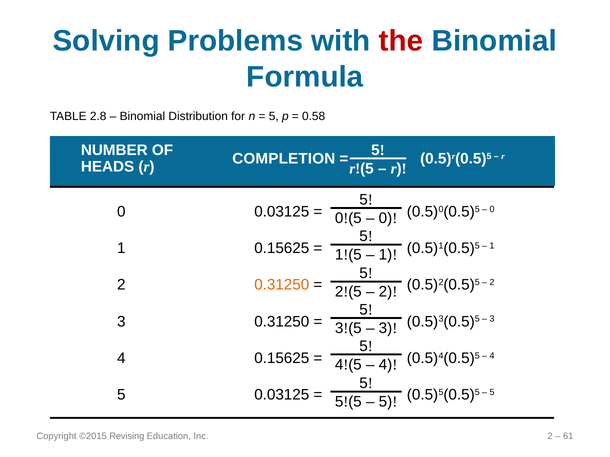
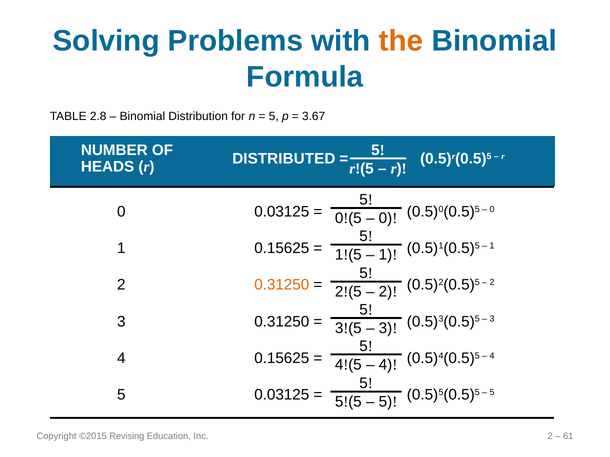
the colour: red -> orange (401, 41)
0.58: 0.58 -> 3.67 (314, 117)
COMPLETION: COMPLETION -> DISTRIBUTED (284, 159)
